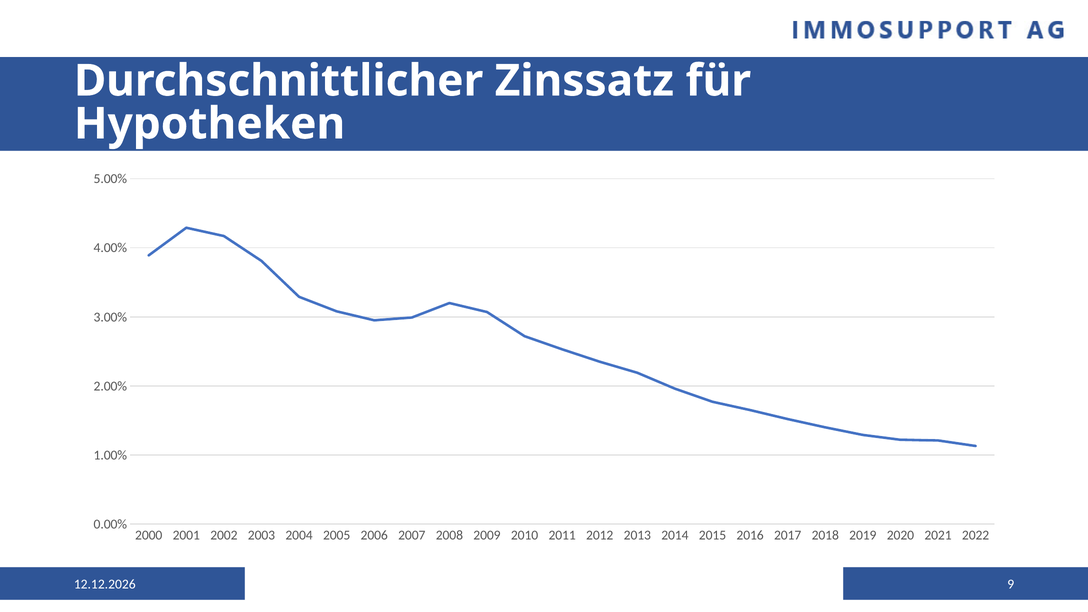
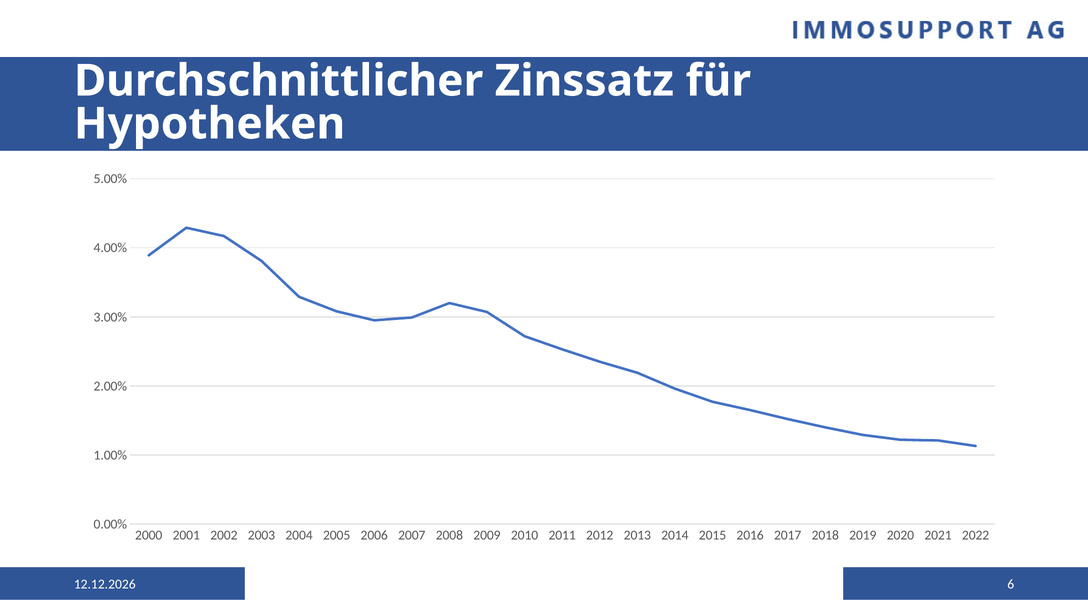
9: 9 -> 6 (1011, 584)
